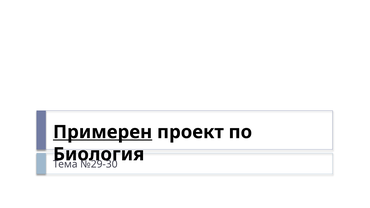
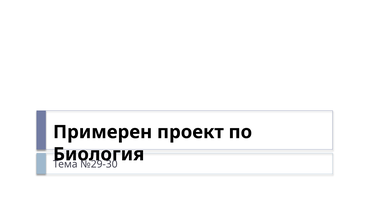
Примерен underline: present -> none (103, 132)
